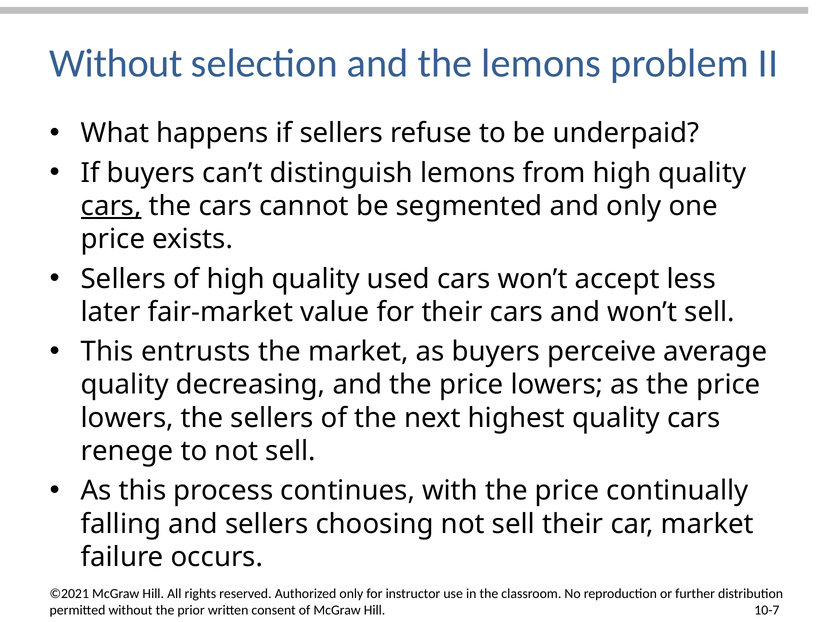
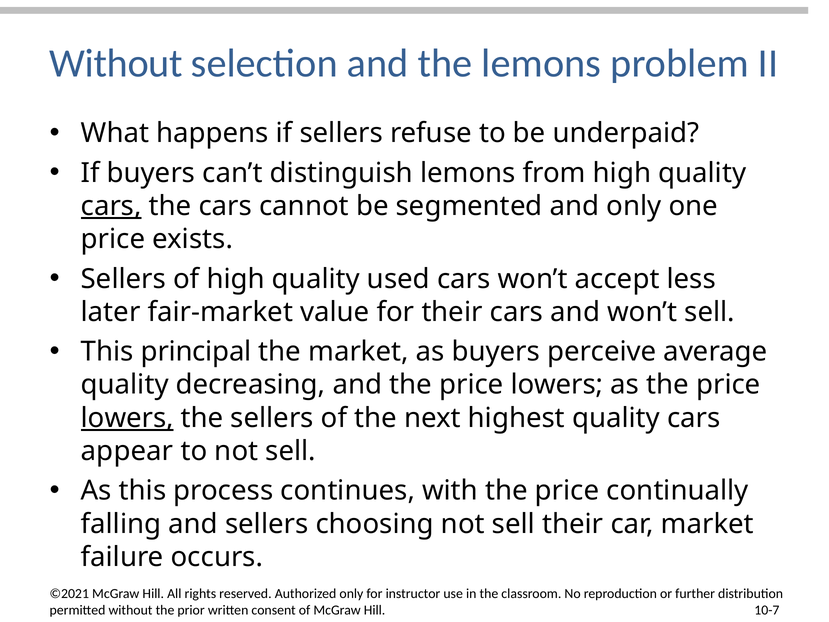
entrusts: entrusts -> principal (196, 352)
lowers underline: none -> present (127, 418)
renege: renege -> appear (127, 451)
